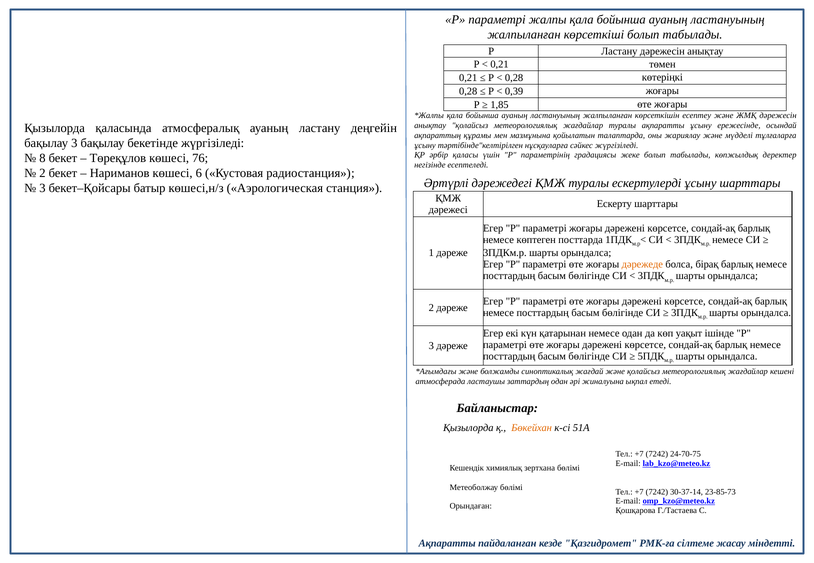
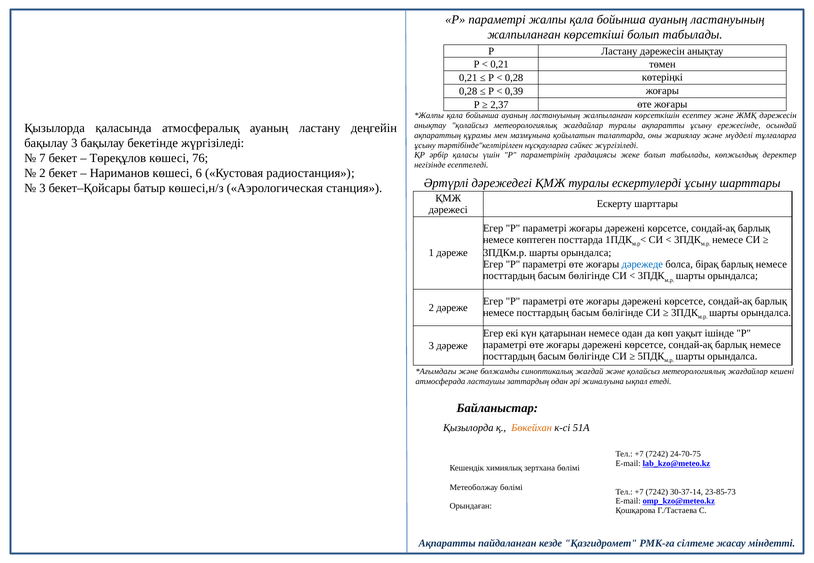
1,85: 1,85 -> 2,37 (499, 105)
8: 8 -> 7 (42, 158)
дәрежеде colour: orange -> blue (642, 265)
